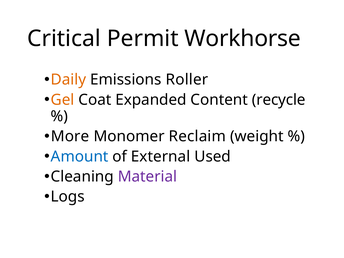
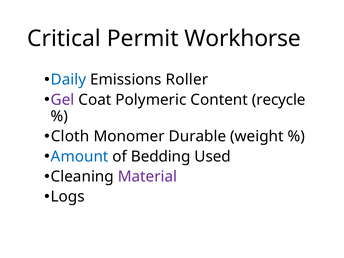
Daily colour: orange -> blue (68, 80)
Gel colour: orange -> purple (63, 100)
Expanded: Expanded -> Polymeric (151, 100)
More: More -> Cloth (70, 136)
Reclaim: Reclaim -> Durable (197, 136)
External: External -> Bedding (161, 156)
